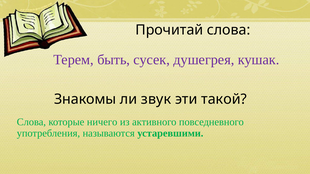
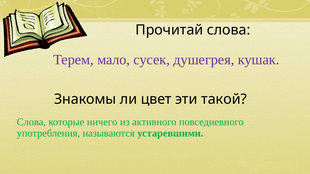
быть: быть -> мало (114, 60)
звук: звук -> цвет (156, 99)
